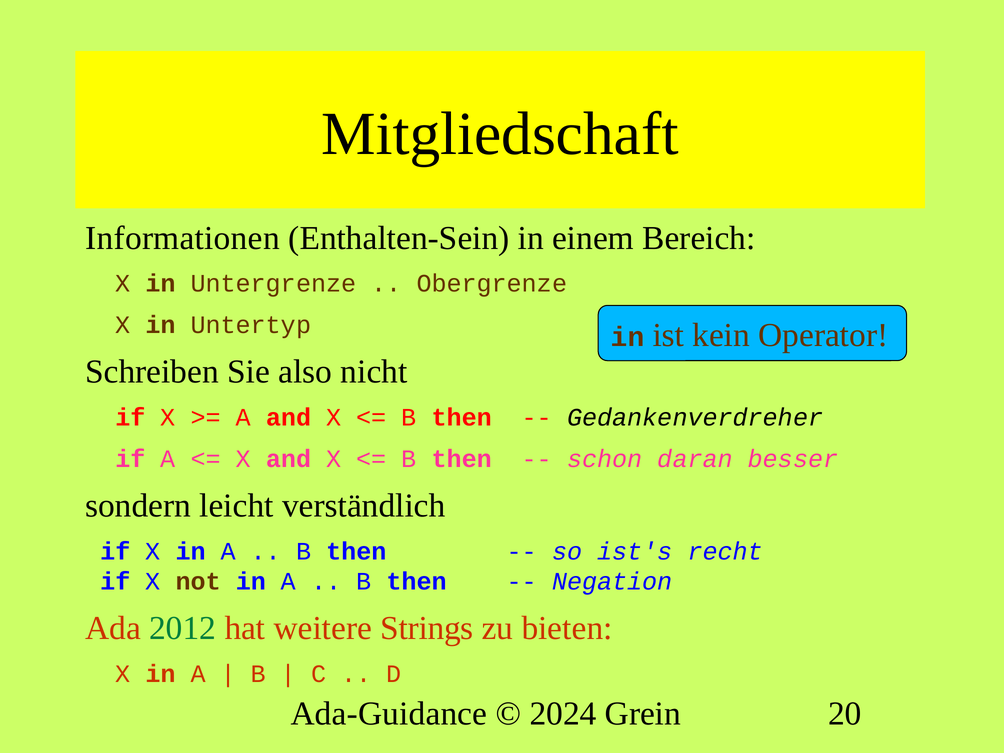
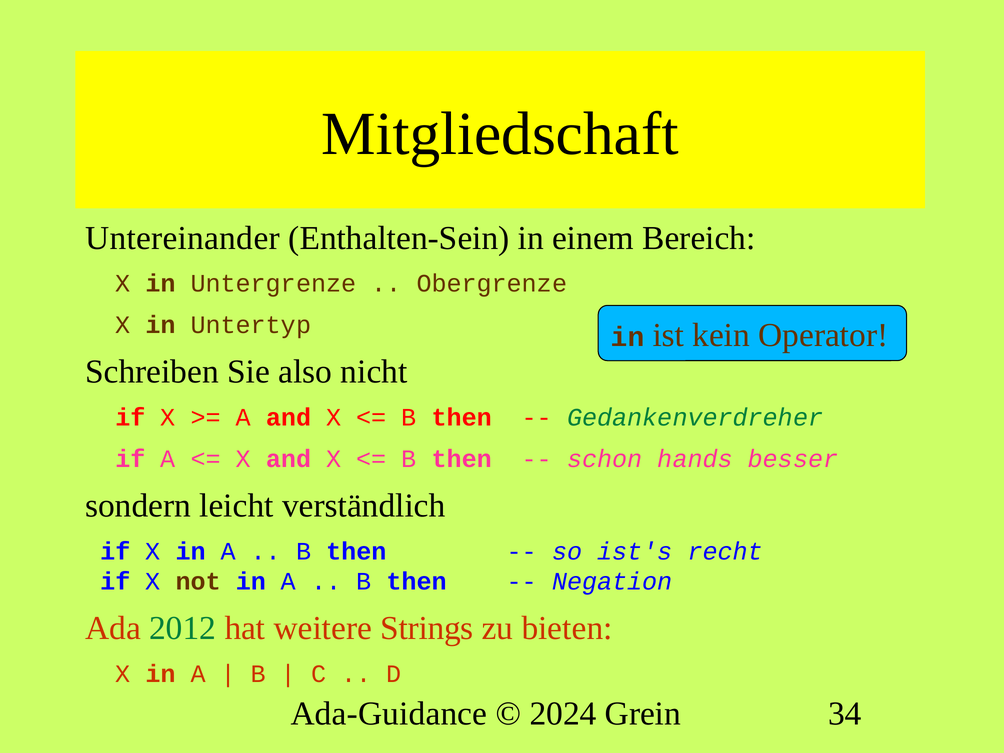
Informationen: Informationen -> Untereinander (182, 238)
Gedankenverdreher colour: black -> green (695, 418)
daran: daran -> hands (695, 459)
20: 20 -> 34 (845, 714)
